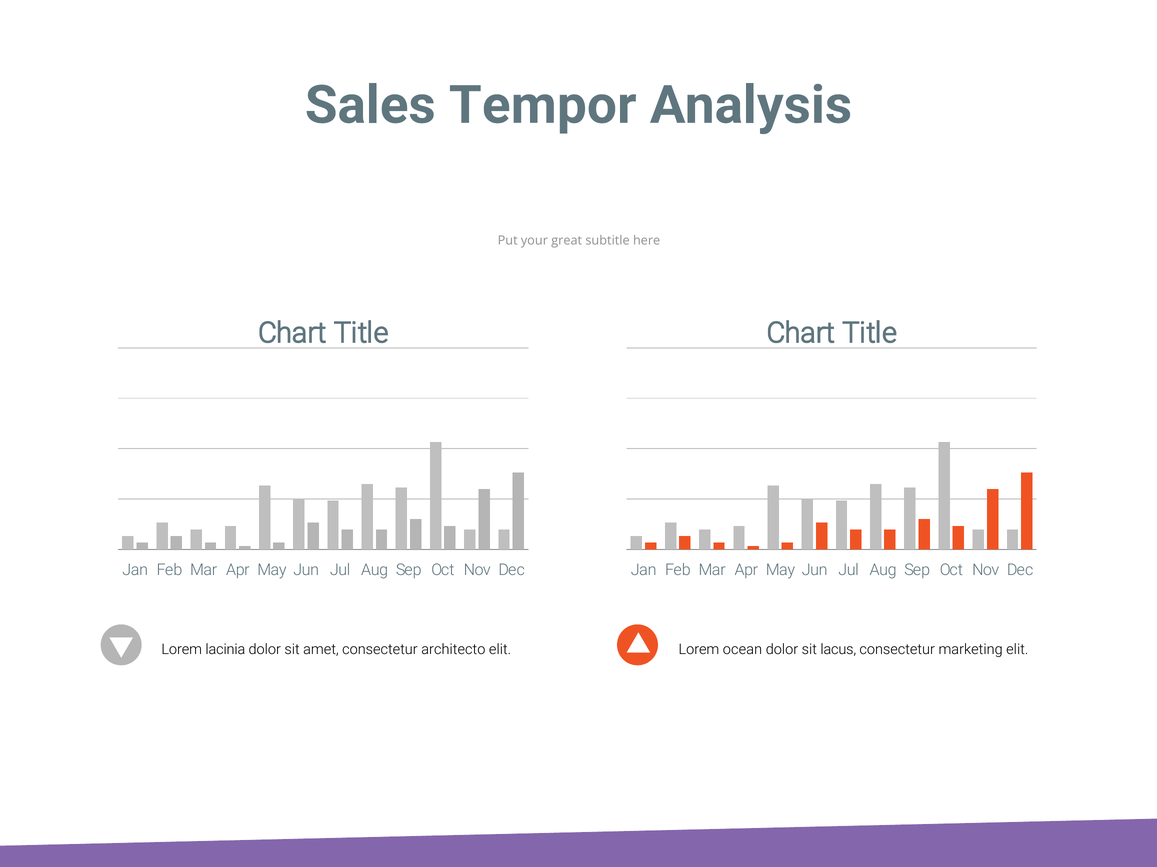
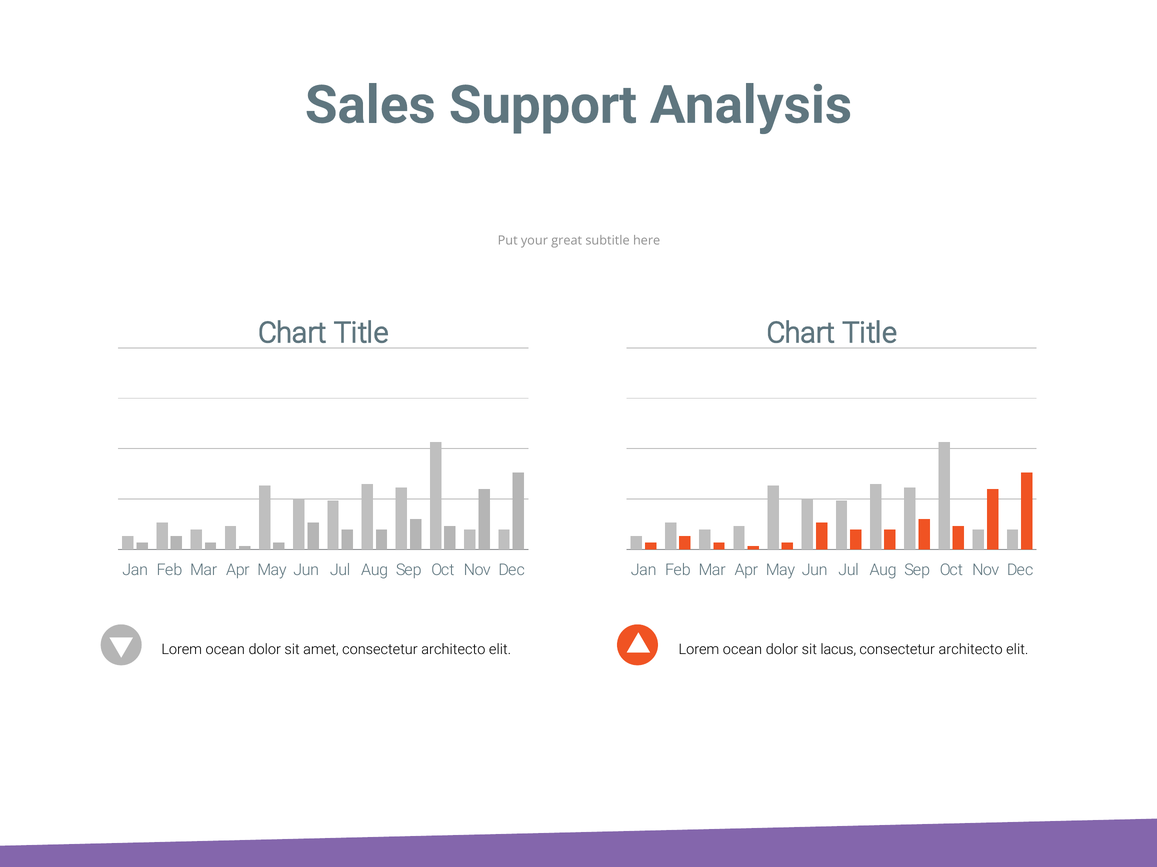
Tempor: Tempor -> Support (543, 105)
lacinia: lacinia -> ocean (225, 650)
marketing: marketing -> architecto (971, 650)
